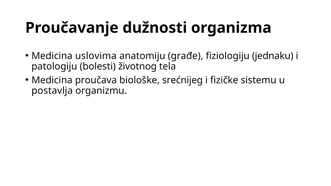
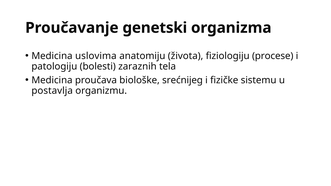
dužnosti: dužnosti -> genetski (155, 28)
građe: građe -> života (186, 56)
jednaku: jednaku -> procese (273, 56)
životnog: životnog -> zaraznih (137, 66)
